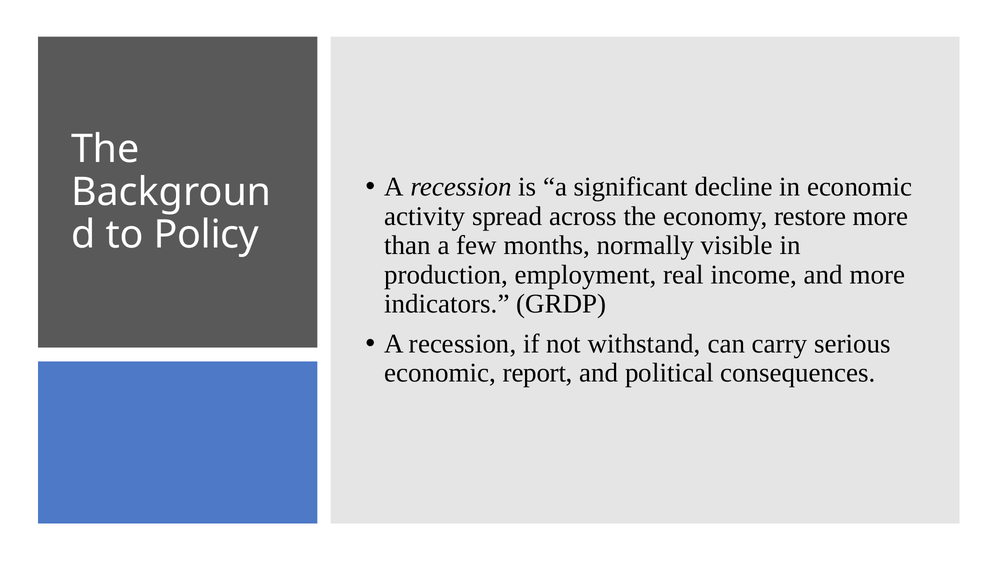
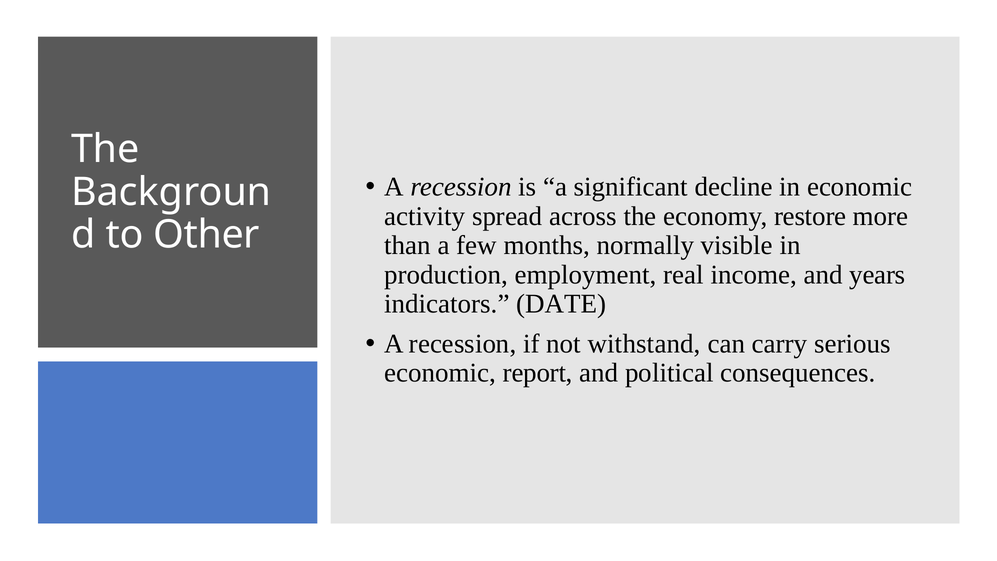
Policy: Policy -> Other (206, 235)
and more: more -> years (877, 275)
GRDP: GRDP -> DATE (561, 304)
